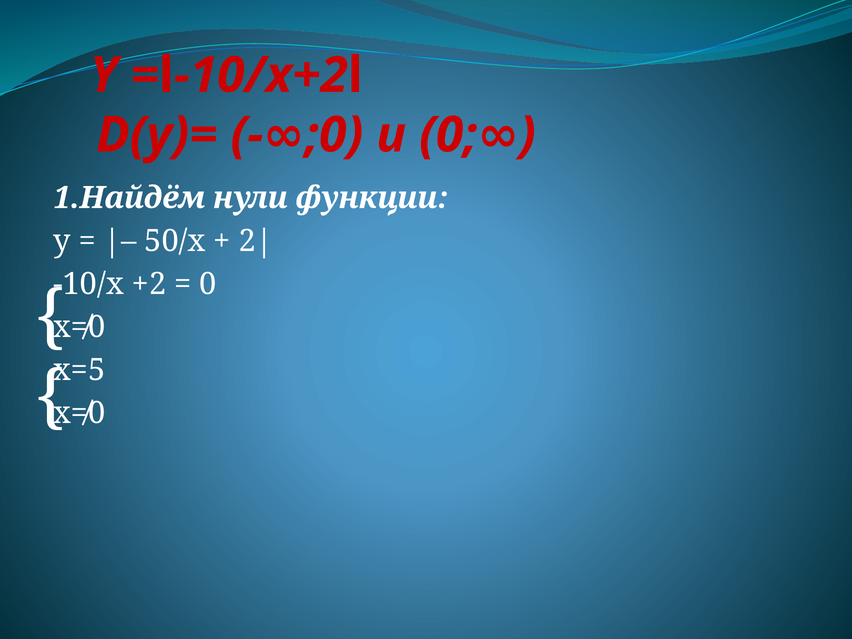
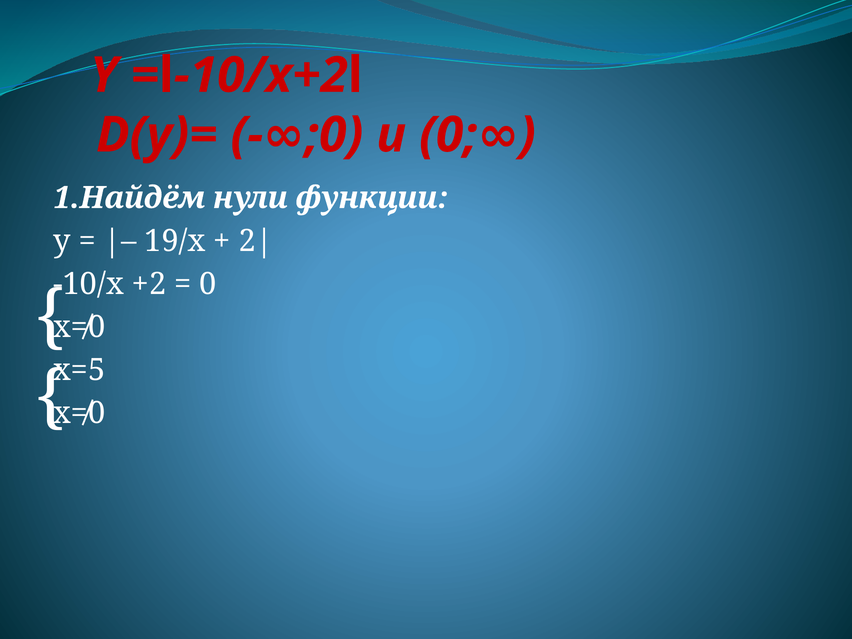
50/x: 50/x -> 19/x (175, 241)
